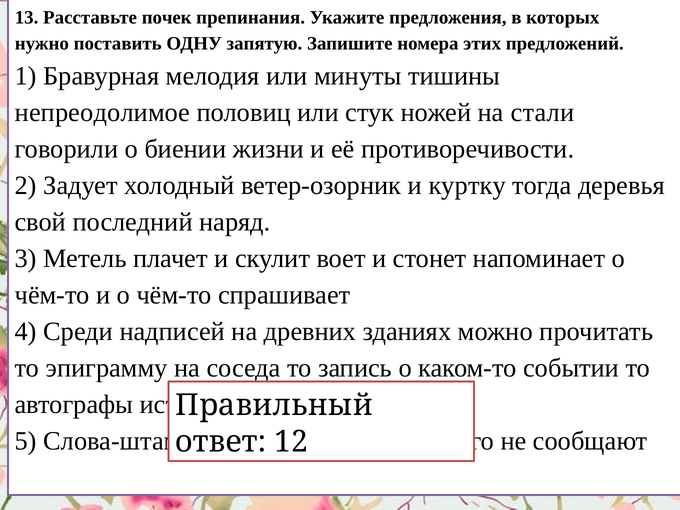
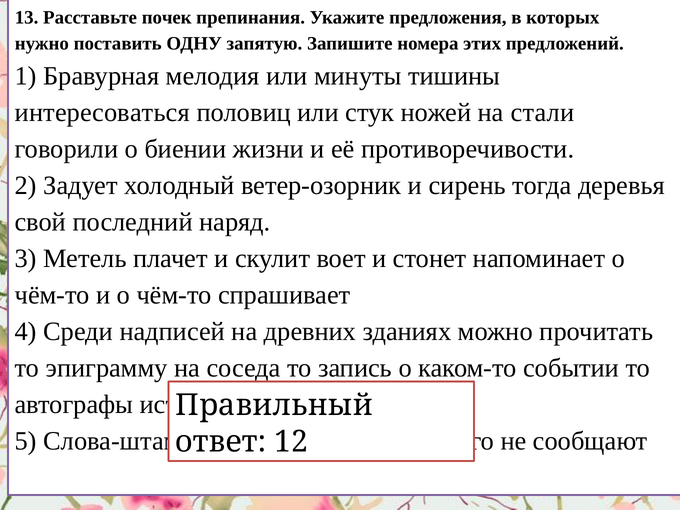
непреодолимое: непреодолимое -> интересоваться (102, 113)
куртку: куртку -> сирень (467, 186)
